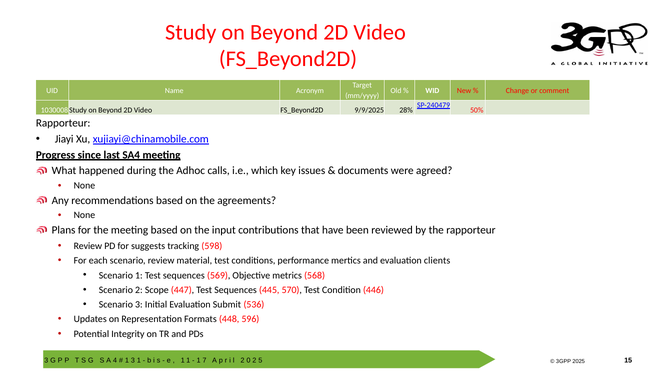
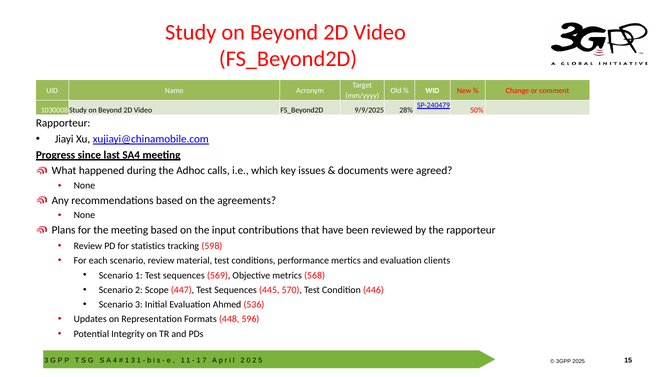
suggests: suggests -> statistics (148, 246)
Submit: Submit -> Ahmed (227, 305)
